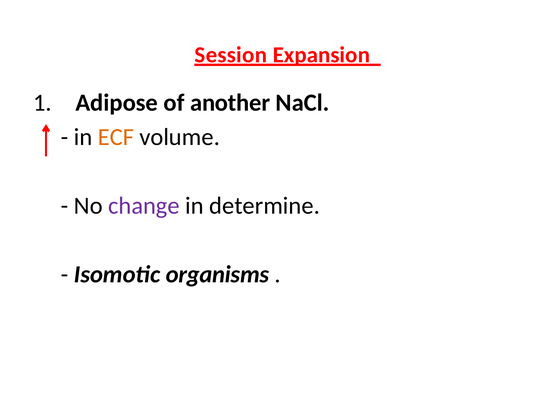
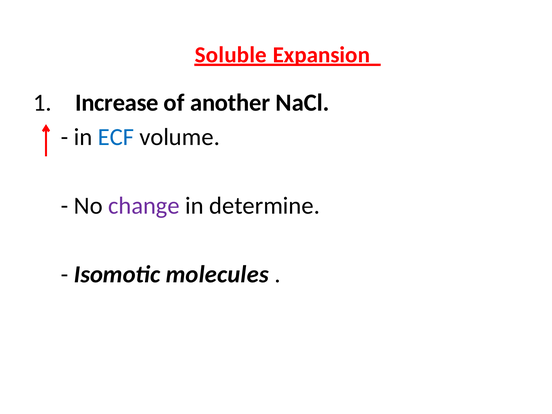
Session: Session -> Soluble (231, 55)
Adipose: Adipose -> Increase (117, 103)
ECF colour: orange -> blue (116, 137)
organisms: organisms -> molecules (217, 275)
